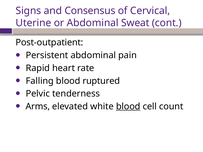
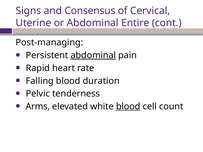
Sweat: Sweat -> Entire (135, 23)
Post-outpatient: Post-outpatient -> Post-managing (49, 43)
abdominal underline: none -> present (93, 55)
ruptured: ruptured -> duration (101, 81)
